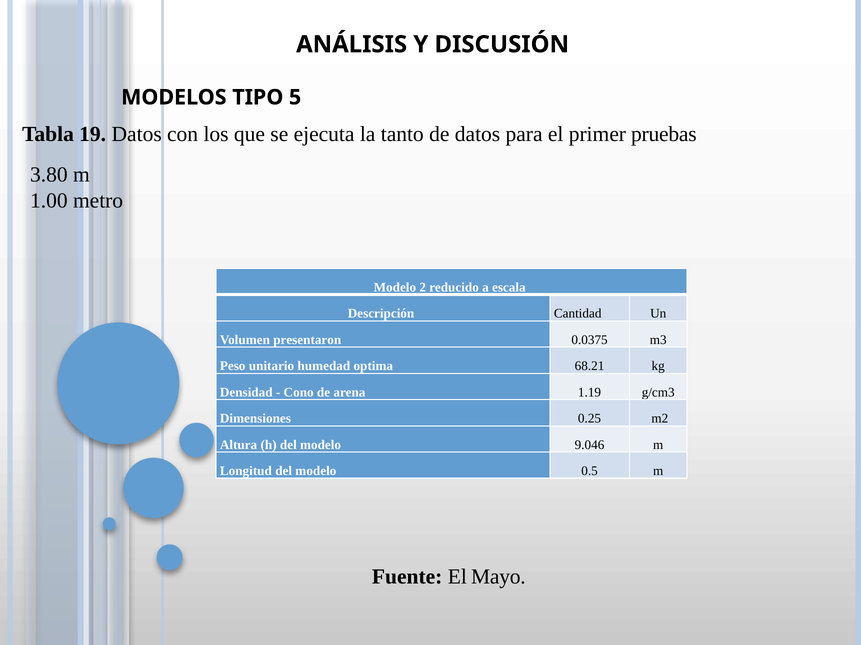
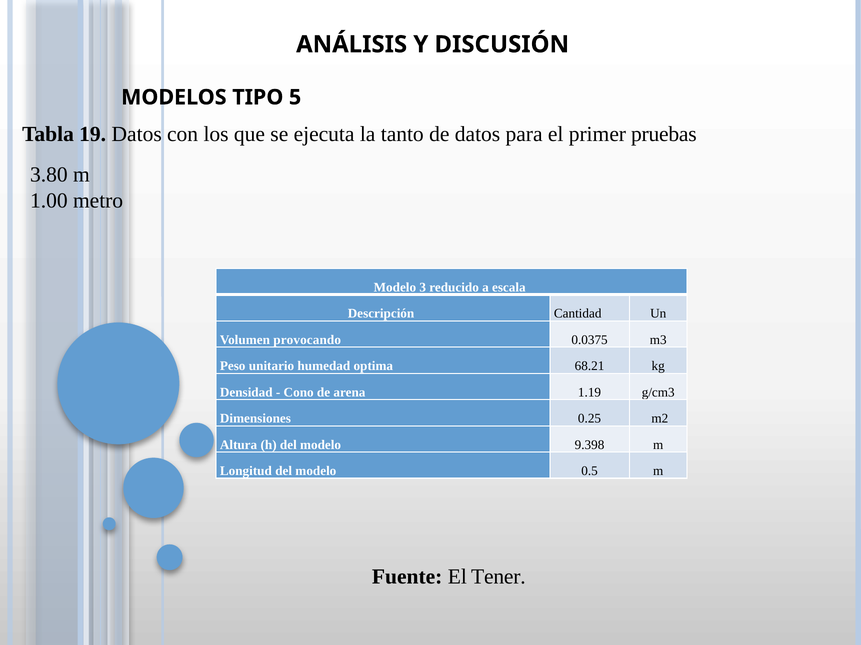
2: 2 -> 3 (423, 288)
presentaron: presentaron -> provocando (307, 340)
9.046: 9.046 -> 9.398 (590, 445)
Mayo: Mayo -> Tener (498, 578)
